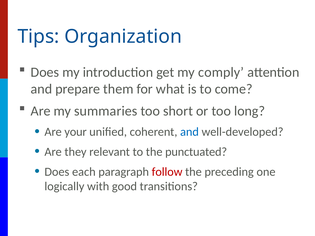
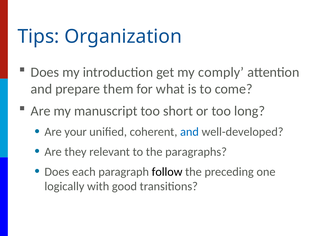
summaries: summaries -> manuscript (106, 111)
punctuated: punctuated -> paragraphs (196, 152)
follow colour: red -> black (167, 172)
